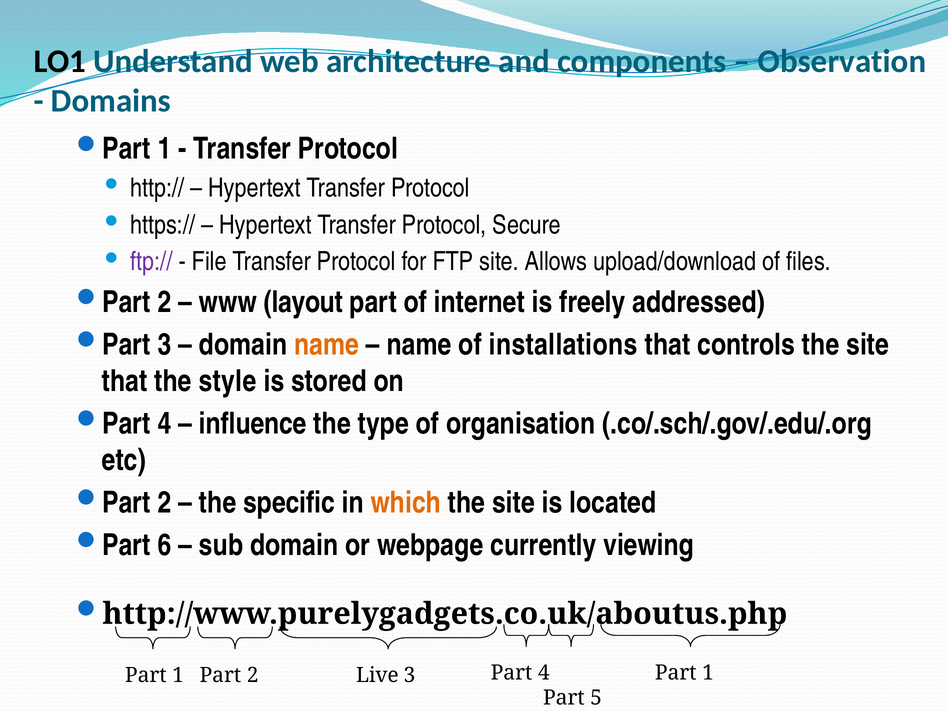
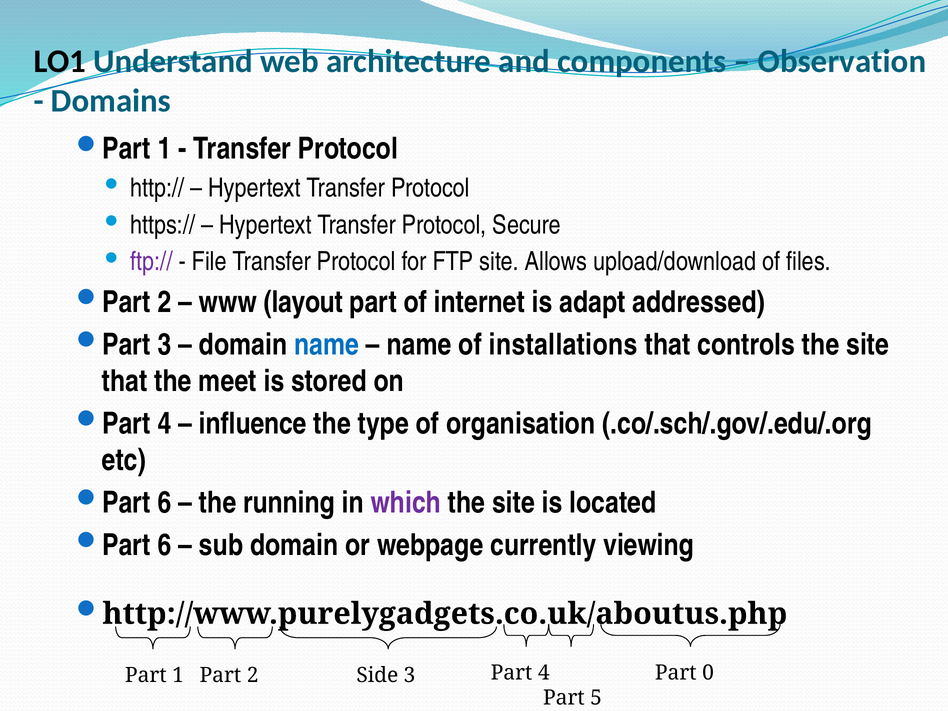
freely: freely -> adapt (592, 302)
name colour: orange -> blue (327, 345)
style: style -> meet (228, 381)
2: 2 -> 6 (164, 503)
specific: specific -> running (289, 503)
which colour: orange -> purple (406, 503)
1: 1 -> 0 (708, 673)
Live: Live -> Side (377, 675)
